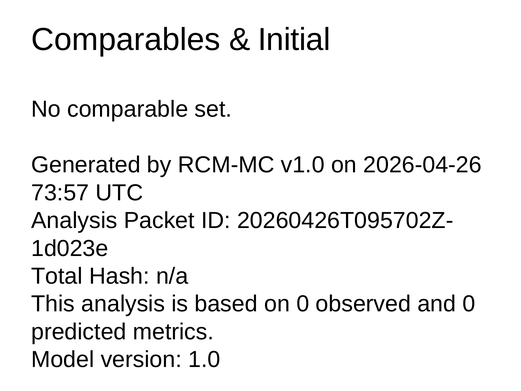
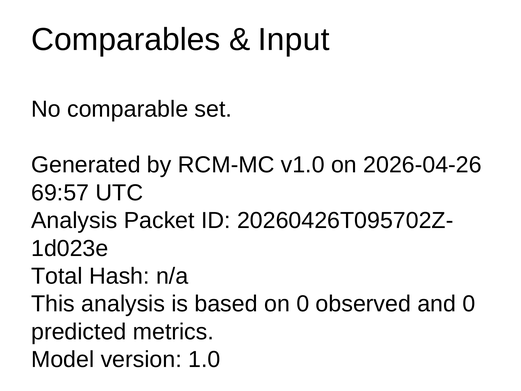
Initial: Initial -> Input (294, 40)
73:57: 73:57 -> 69:57 (60, 193)
